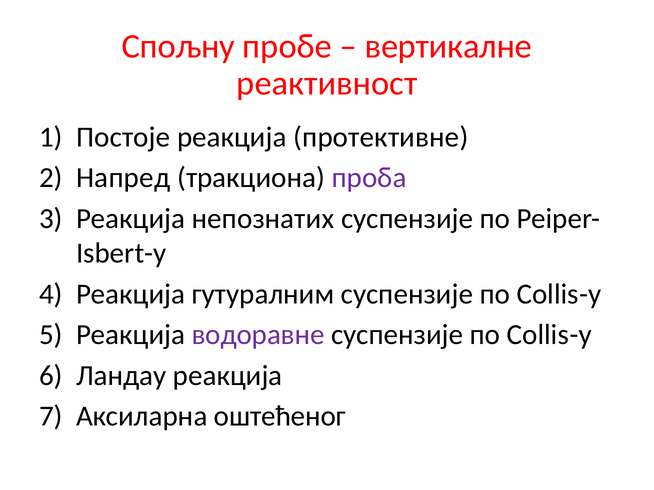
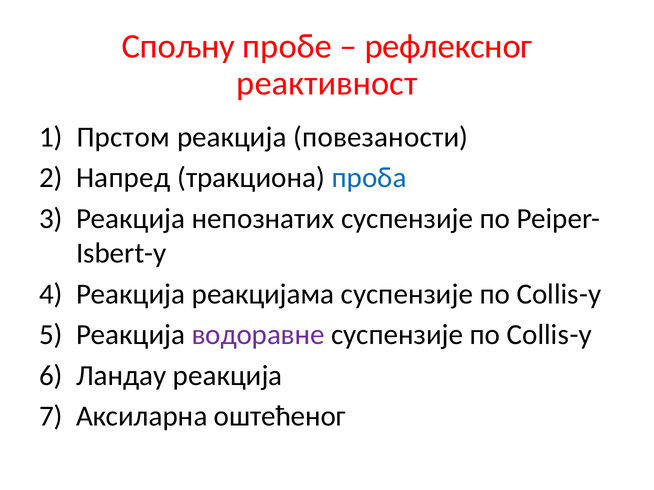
вертикалне: вертикалне -> рефлексног (448, 46)
Постоје: Постоје -> Прстом (123, 137)
протективне: протективне -> повезаности (381, 137)
проба colour: purple -> blue (369, 178)
гутуралним: гутуралним -> реакцијама (263, 294)
